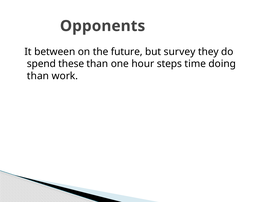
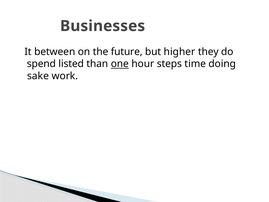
Opponents: Opponents -> Businesses (103, 26)
survey: survey -> higher (180, 52)
these: these -> listed (71, 64)
one underline: none -> present (120, 64)
than: than -> sake (38, 76)
